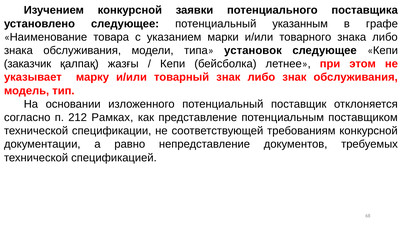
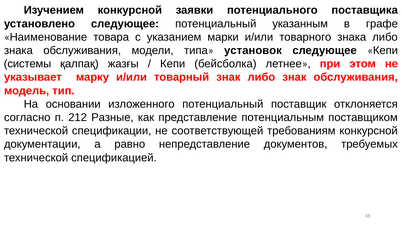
заказчик: заказчик -> системы (28, 64)
Рамках: Рамках -> Разные (112, 118)
